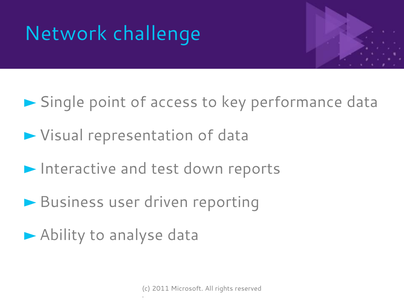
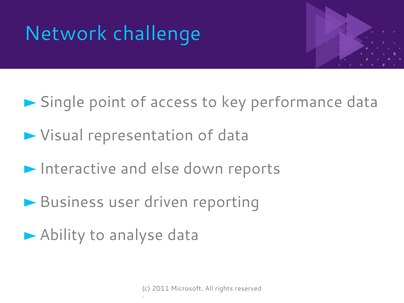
test: test -> else (165, 169)
